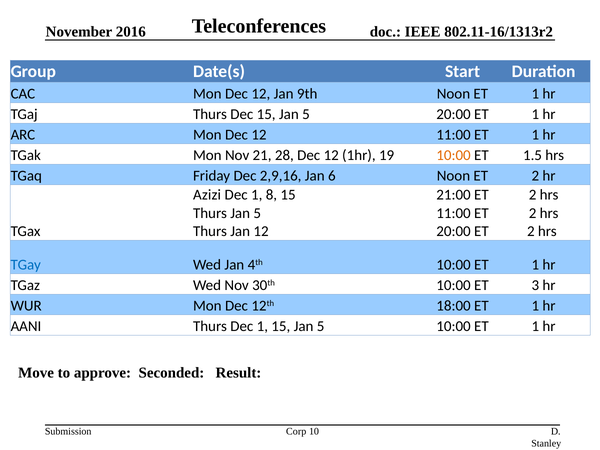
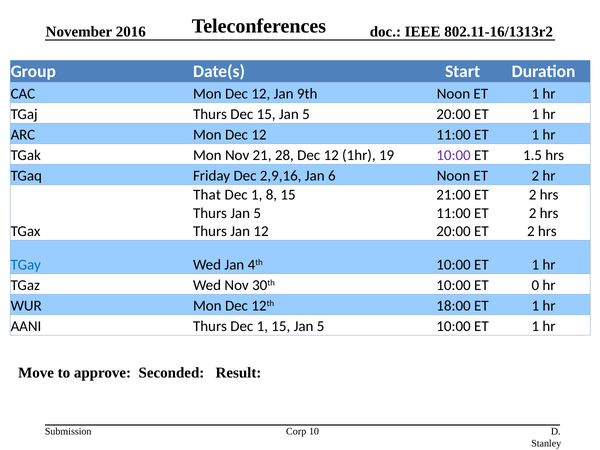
10:00 colour: orange -> purple (454, 155)
Azizi: Azizi -> That (207, 195)
3: 3 -> 0 (535, 285)
